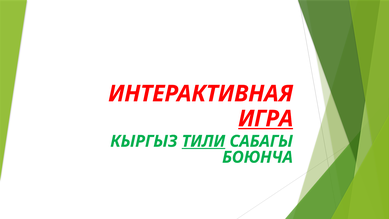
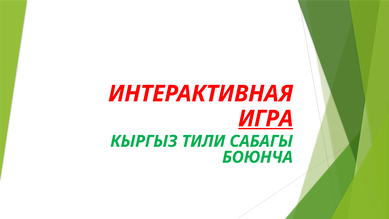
ТИЛИ underline: present -> none (203, 141)
